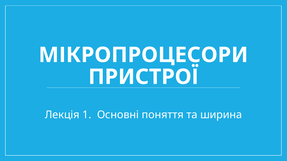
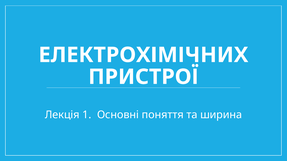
МІКРОПРОЦЕСОРИ: МІКРОПРОЦЕСОРИ -> ЕЛЕКТРОХІМІЧНИХ (143, 55)
